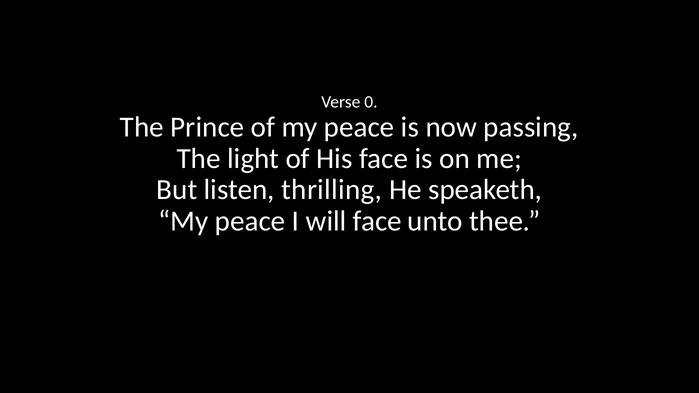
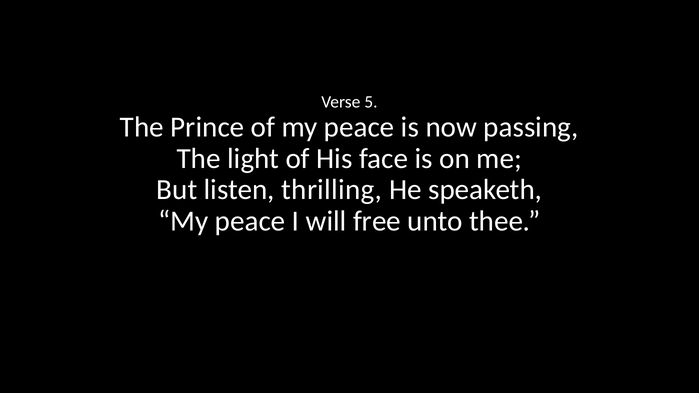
0: 0 -> 5 (371, 102)
will face: face -> free (377, 221)
